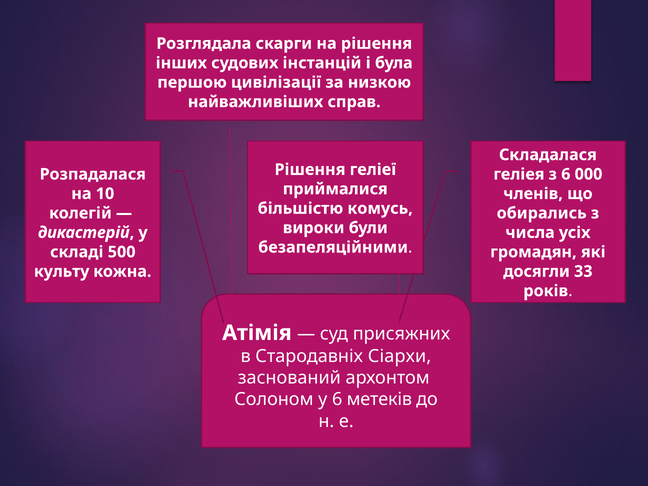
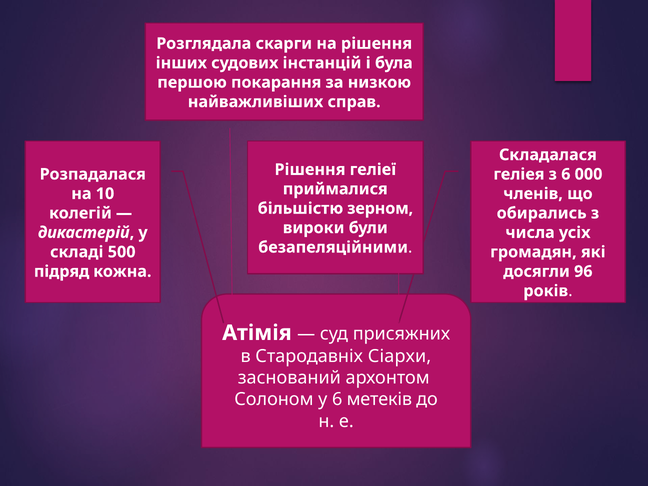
цивілізації: цивілізації -> покарання (276, 82)
комусь: комусь -> зерном (380, 208)
культу: культу -> підряд (62, 271)
33: 33 -> 96 (583, 271)
